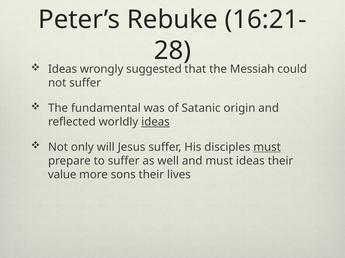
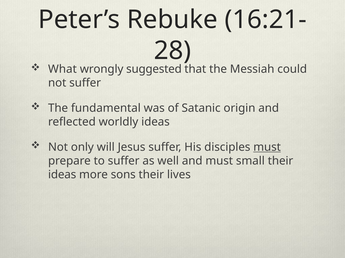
Ideas: Ideas -> What (62, 69)
ideas underline: present -> none (156, 122)
must ideas: ideas -> small (250, 161)
value: value -> ideas (62, 175)
